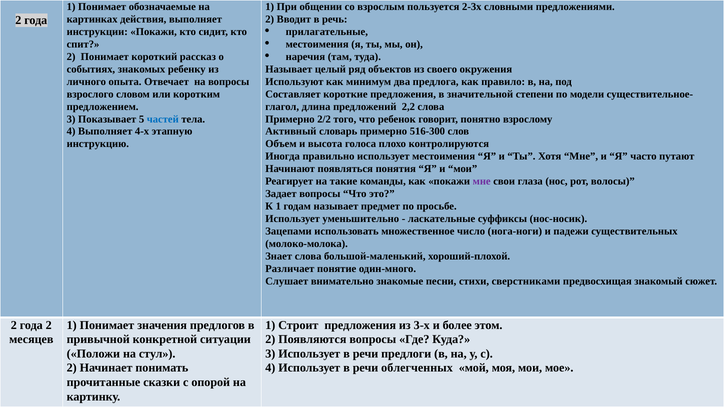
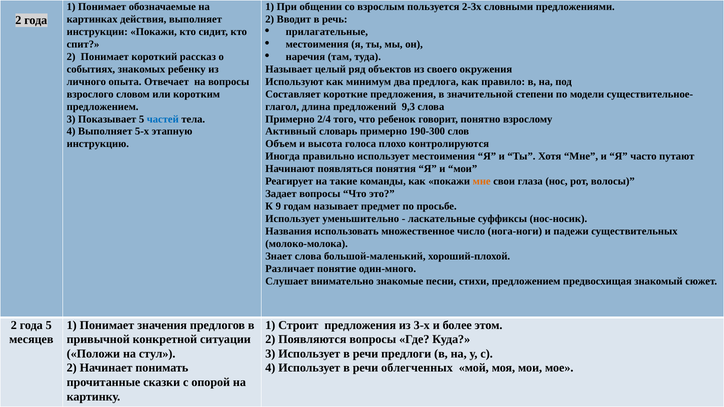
2,2: 2,2 -> 9,3 (408, 107)
2/2: 2/2 -> 2/4 (324, 119)
4-х: 4-х -> 5-х (142, 132)
516-300: 516-300 -> 190-300 (427, 132)
мне colour: purple -> orange (482, 182)
К 1: 1 -> 9 (278, 206)
Зацепами: Зацепами -> Названия (289, 231)
стихи сверстниками: сверстниками -> предложением (526, 281)
года 2: 2 -> 5 (49, 325)
